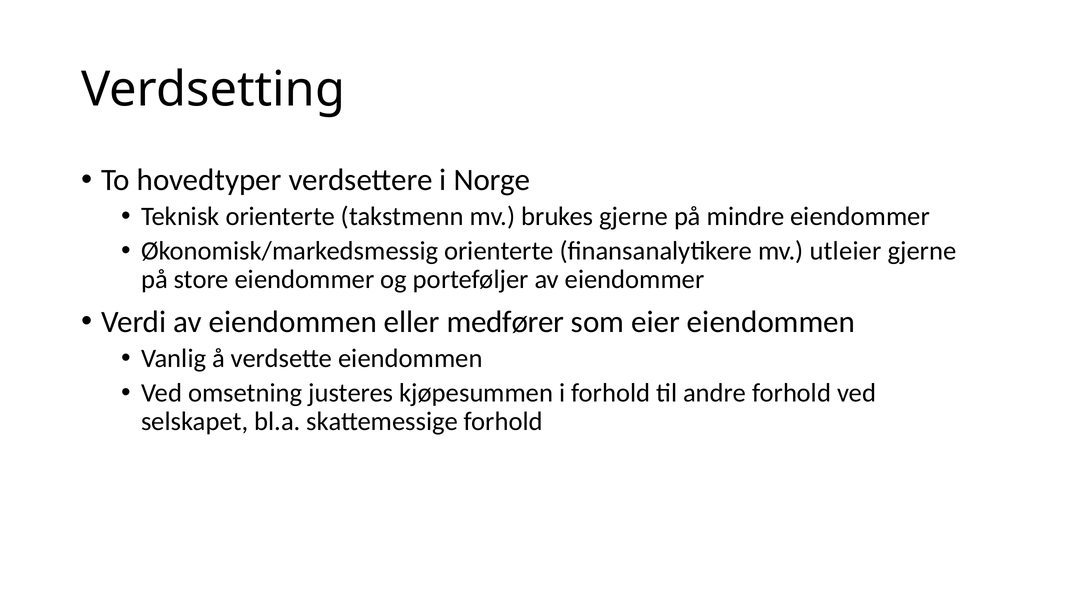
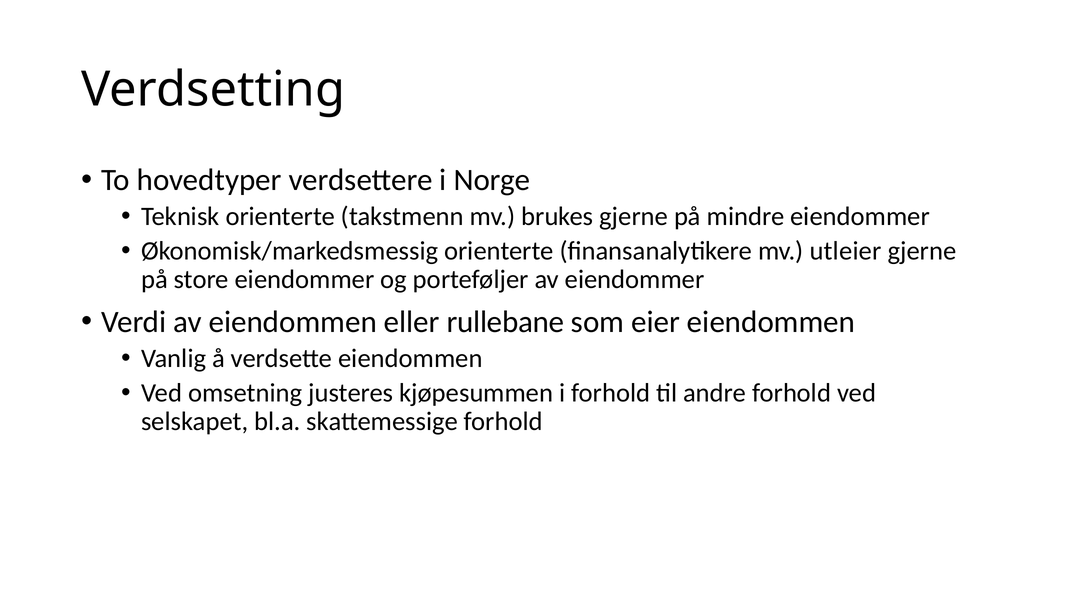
medfører: medfører -> rullebane (505, 322)
